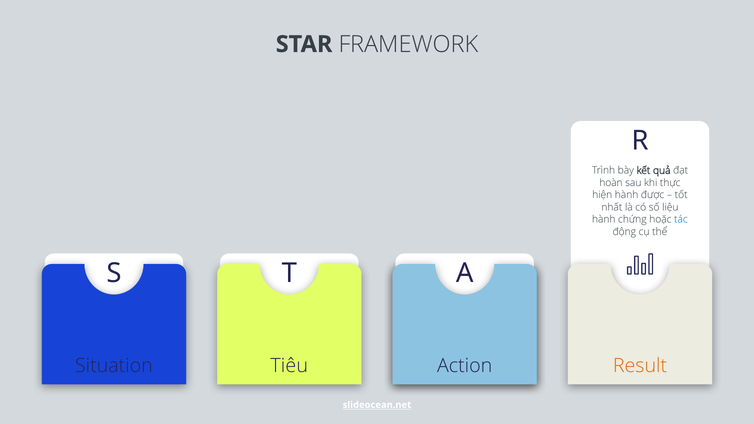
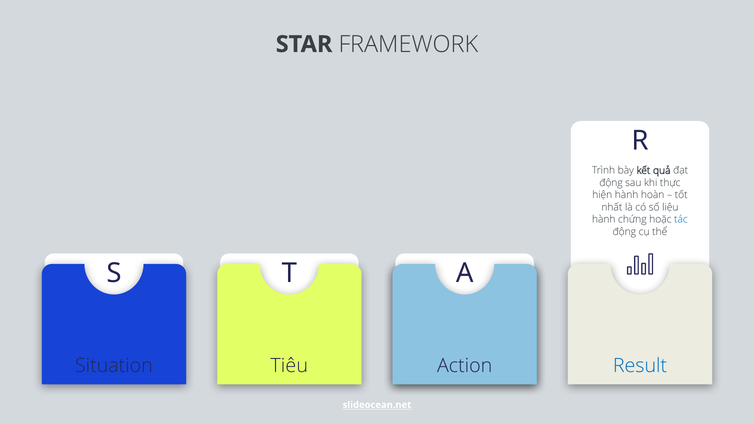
hoàn: hoàn -> động (611, 183)
hành được: được -> hoàn (653, 195)
Result colour: orange -> blue (640, 366)
